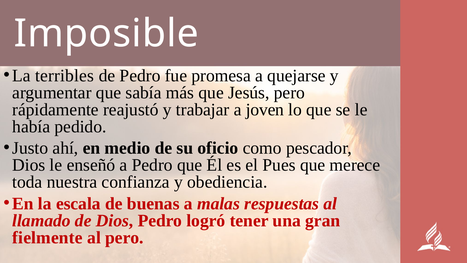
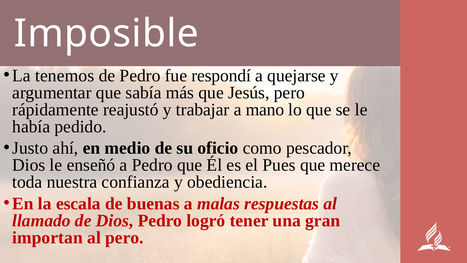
terribles: terribles -> tenemos (65, 75)
promesa: promesa -> respondí (221, 75)
joven: joven -> mano (265, 109)
fielmente: fielmente -> importan (48, 237)
